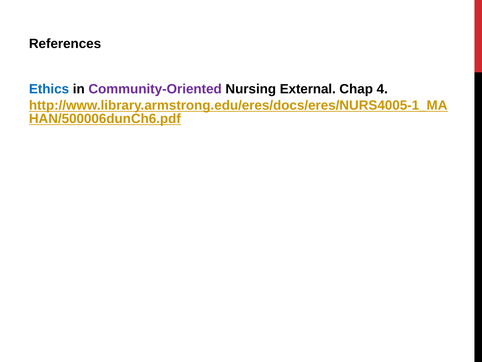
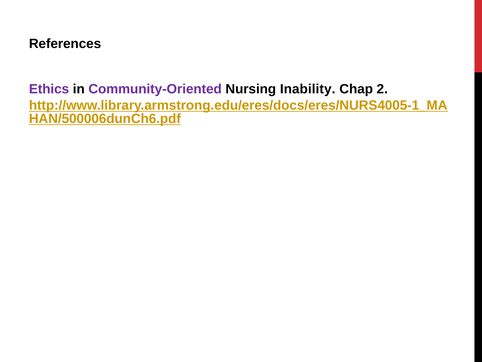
Ethics colour: blue -> purple (49, 89)
External: External -> Inability (308, 89)
4: 4 -> 2 (382, 89)
